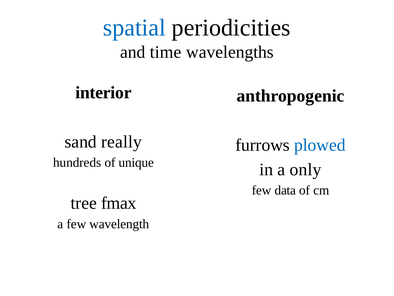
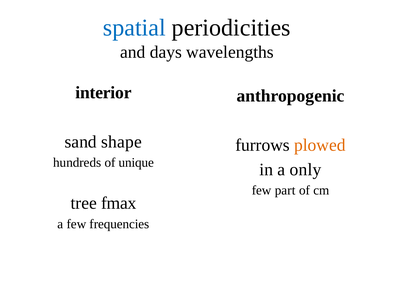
time: time -> days (166, 52)
really: really -> shape (122, 142)
plowed colour: blue -> orange (320, 145)
data: data -> part (285, 190)
wavelength: wavelength -> frequencies (119, 224)
